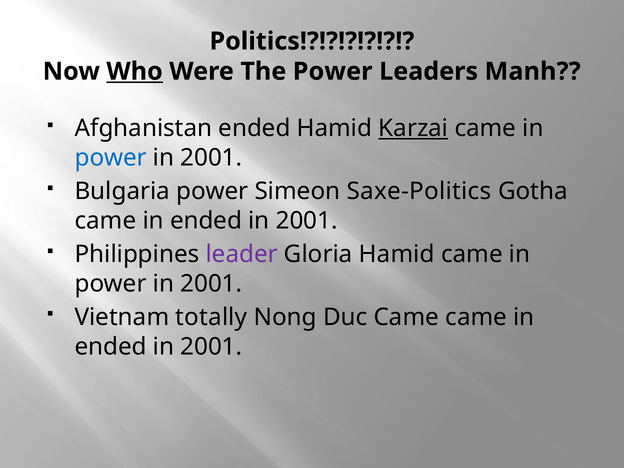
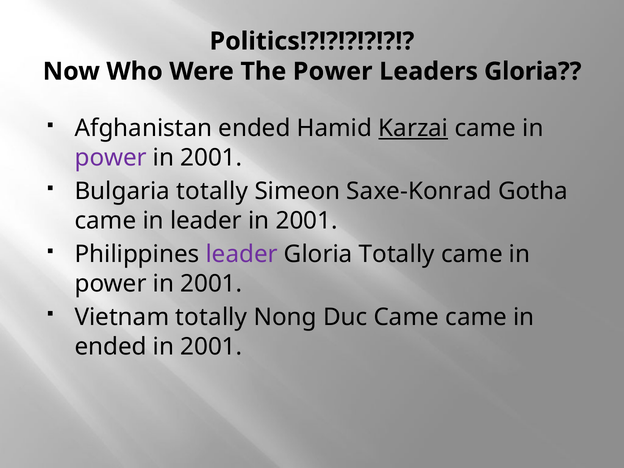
Who underline: present -> none (135, 71)
Leaders Manh: Manh -> Gloria (533, 71)
power colour: blue -> purple (111, 158)
Bulgaria power: power -> totally (212, 191)
Saxe-Politics: Saxe-Politics -> Saxe-Konrad (419, 191)
ended: ended -> leader (206, 221)
Gloria Hamid: Hamid -> Totally (397, 254)
